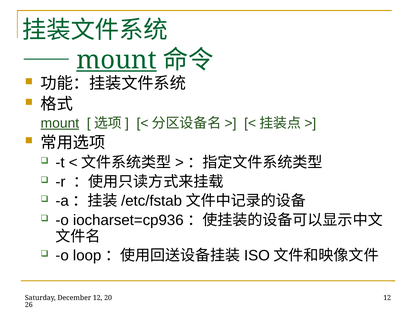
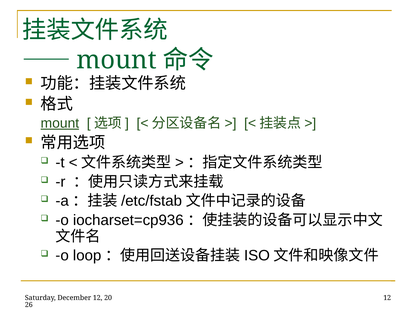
mount underline: present -> none (117, 60)
